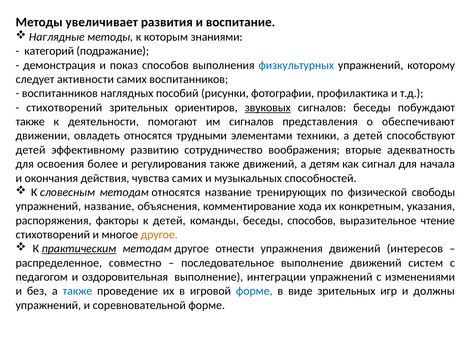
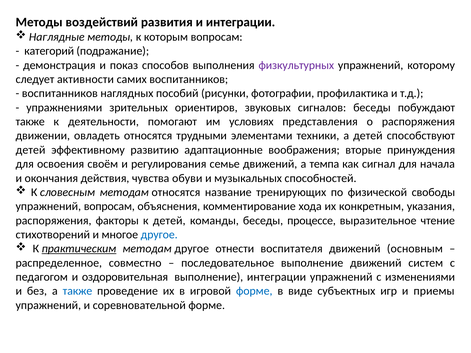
увеличивает: увеличивает -> воздействий (102, 22)
и воспитание: воспитание -> интеграции (241, 22)
которым знаниями: знаниями -> вопросам (217, 37)
физкультурных colour: blue -> purple (296, 65)
стихотворений: стихотворений -> упражнениями (64, 108)
звуковых underline: present -> none (268, 108)
им сигналов: сигналов -> условиях (251, 122)
о обеспечивают: обеспечивают -> распоряжения (418, 122)
сотрудничество: сотрудничество -> адаптационные (224, 150)
адекватность: адекватность -> принуждения (421, 150)
более: более -> своём (103, 164)
регулирования также: также -> семье (225, 164)
детям: детям -> темпа (324, 164)
чувства самих: самих -> обуви (187, 178)
упражнений название: название -> вопросам (109, 207)
беседы способов: способов -> процессе (312, 221)
другое colour: orange -> blue (159, 235)
упражнения: упражнения -> воспитателя (292, 249)
интересов: интересов -> основным (415, 249)
виде зрительных: зрительных -> субъектных (346, 291)
должны: должны -> приемы (434, 291)
